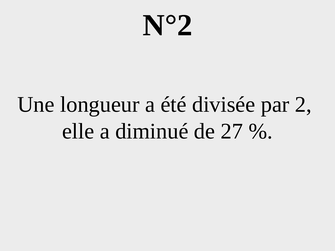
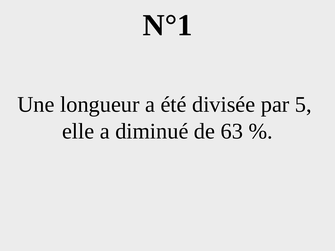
N°2: N°2 -> N°1 (167, 25)
2: 2 -> 5 (303, 105)
27: 27 -> 63 (232, 131)
